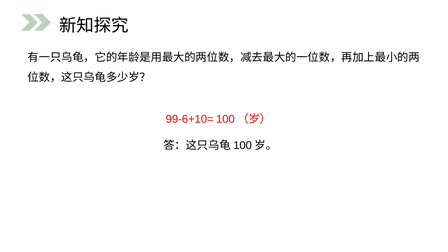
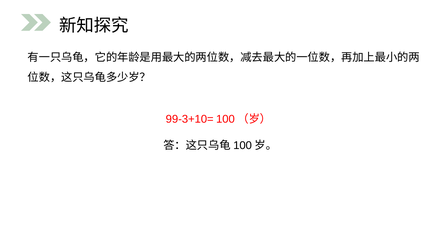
99-6+10=: 99-6+10= -> 99-3+10= (190, 119)
